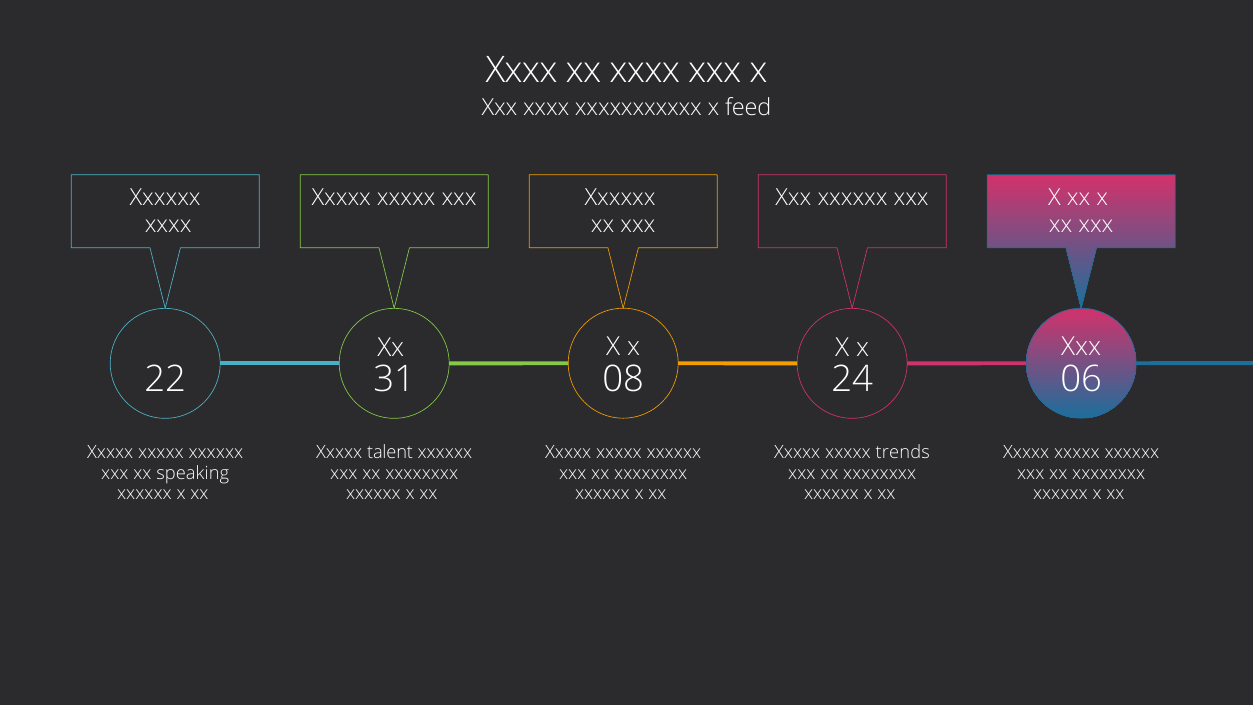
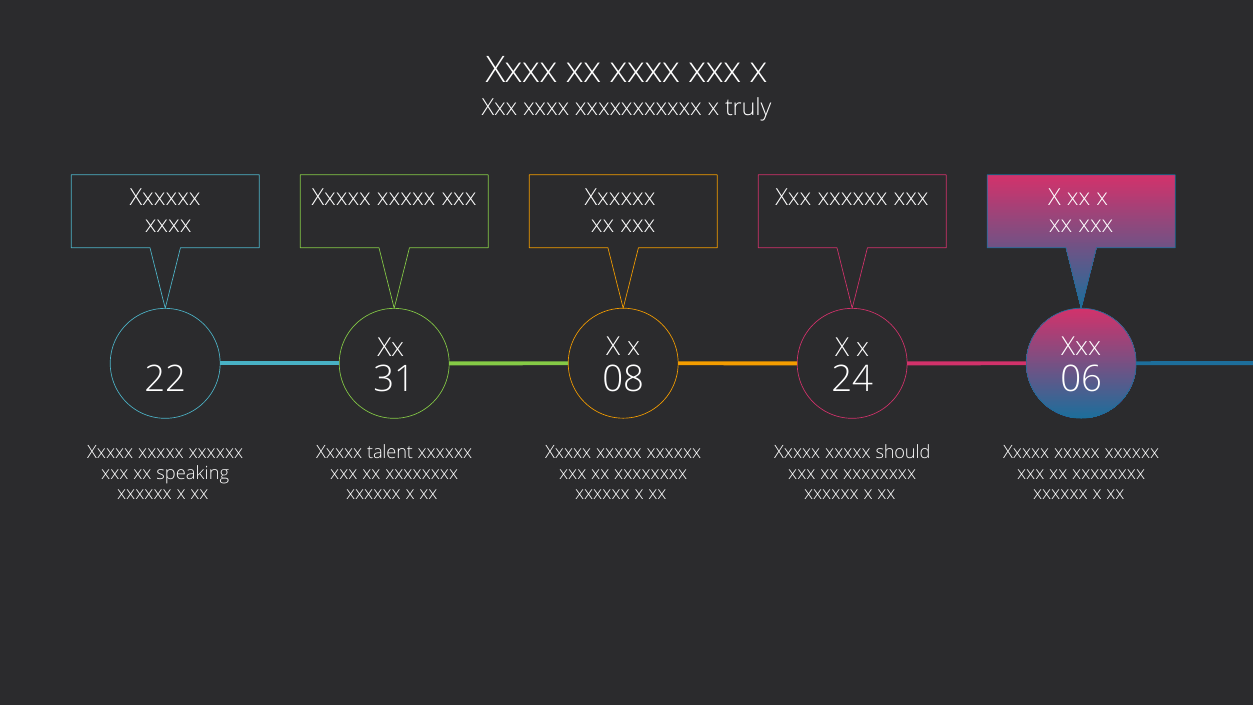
feed: feed -> truly (748, 108)
trends: trends -> should (903, 452)
